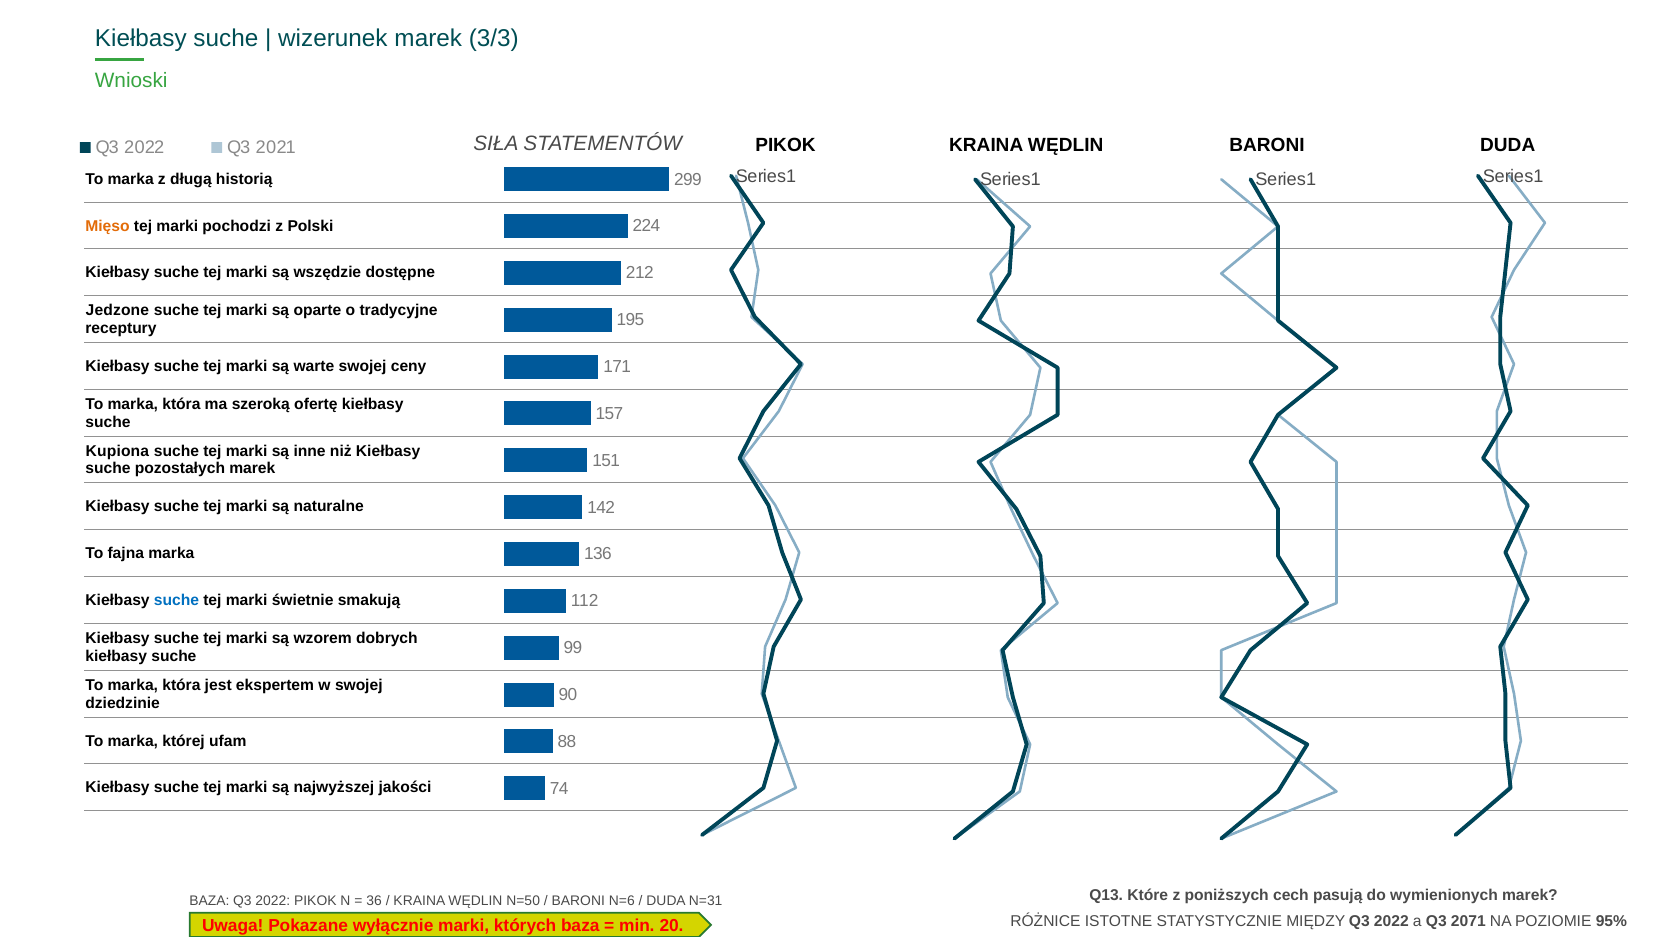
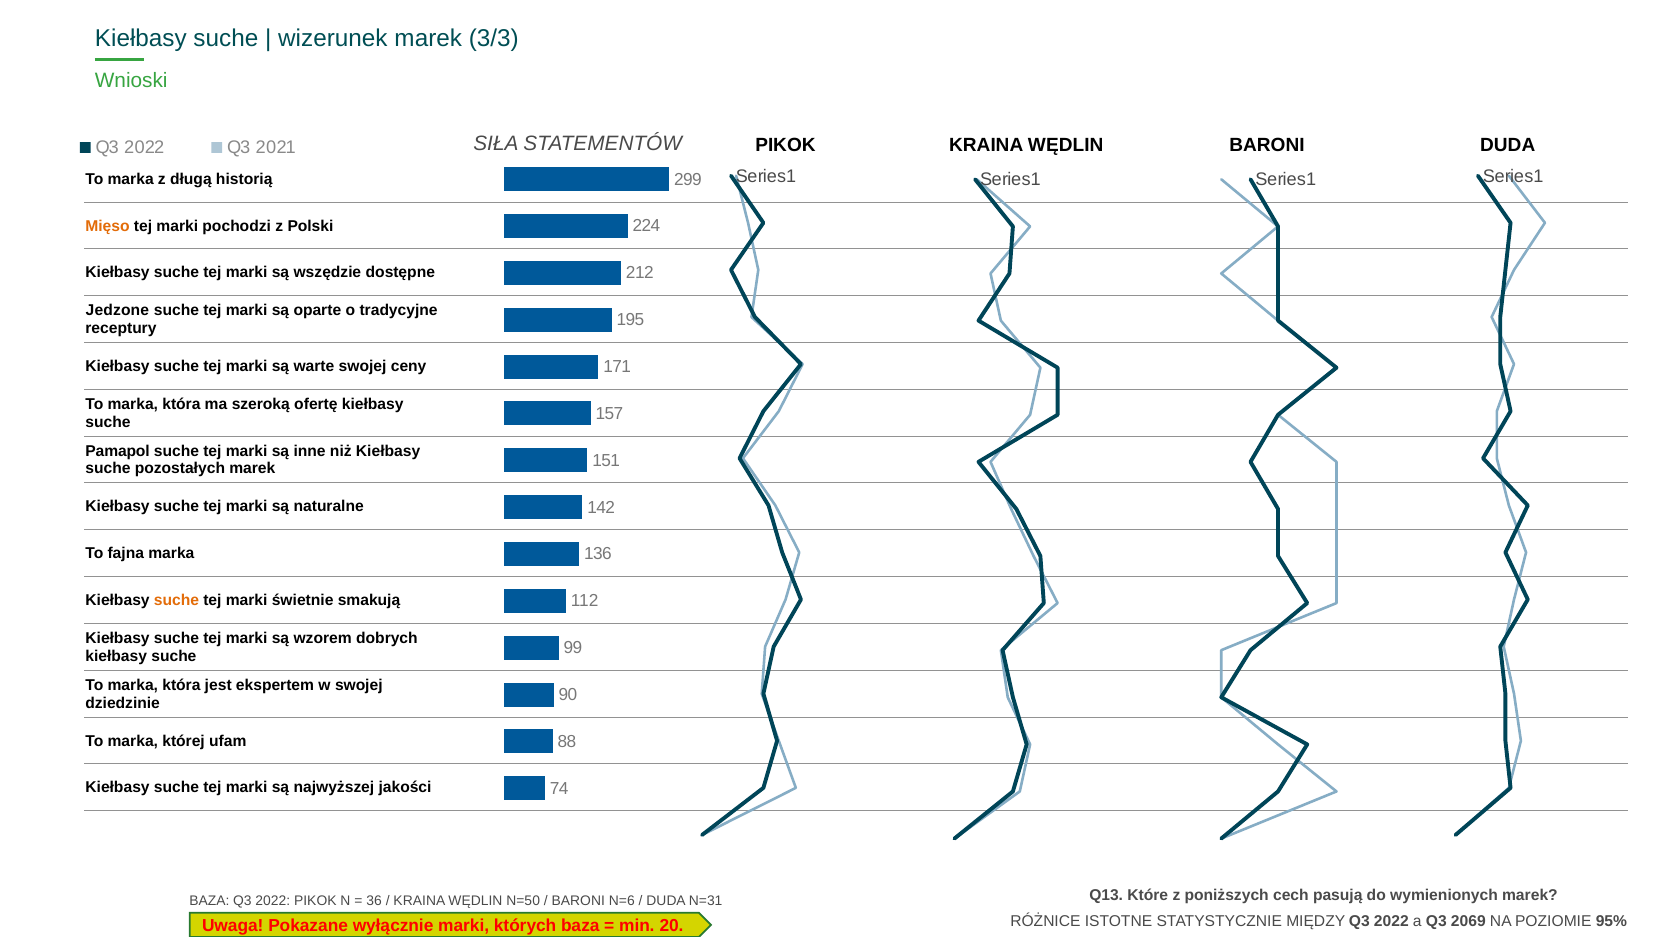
Kupiona: Kupiona -> Pamapol (118, 451)
suche colour: blue -> orange (177, 600)
2071: 2071 -> 2069 (1468, 921)
